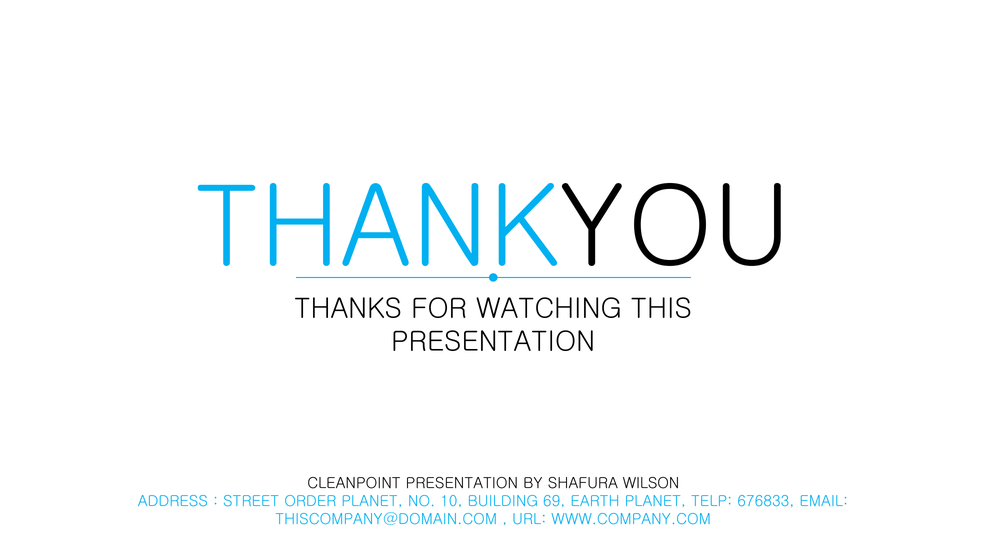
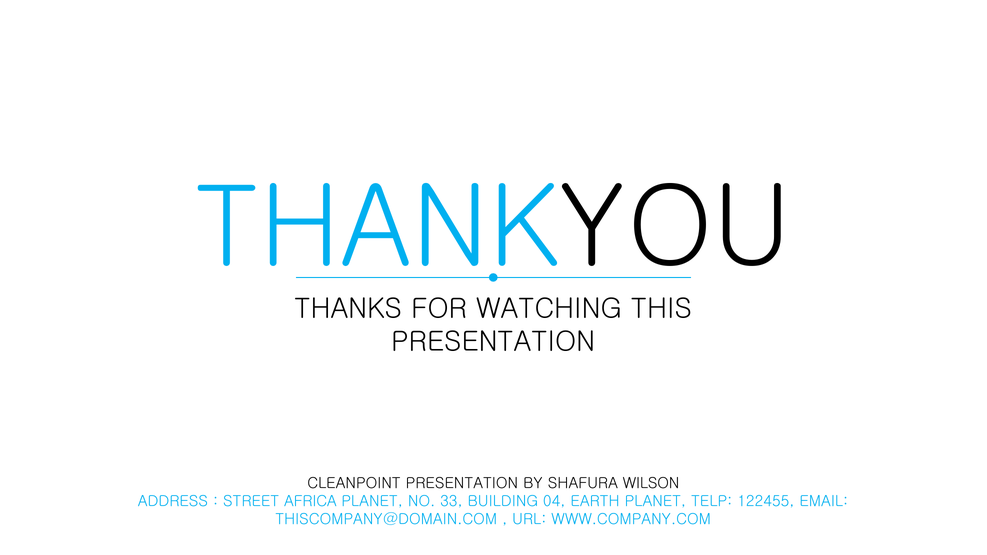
ORDER: ORDER -> AFRICA (310, 502)
10: 10 -> 33 (451, 502)
69: 69 -> 04 (554, 502)
676833: 676833 -> 122455 (766, 502)
